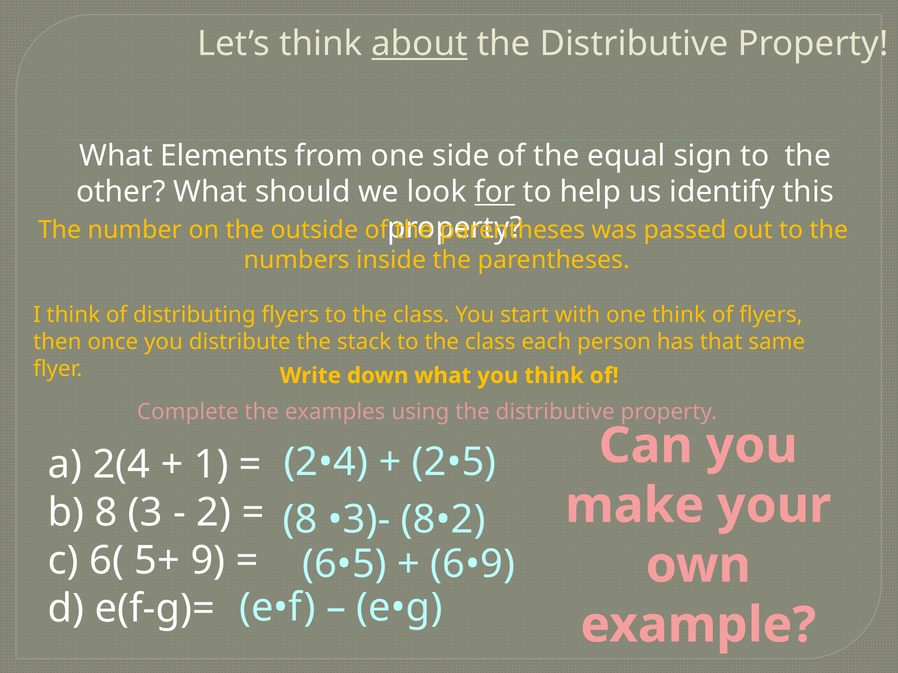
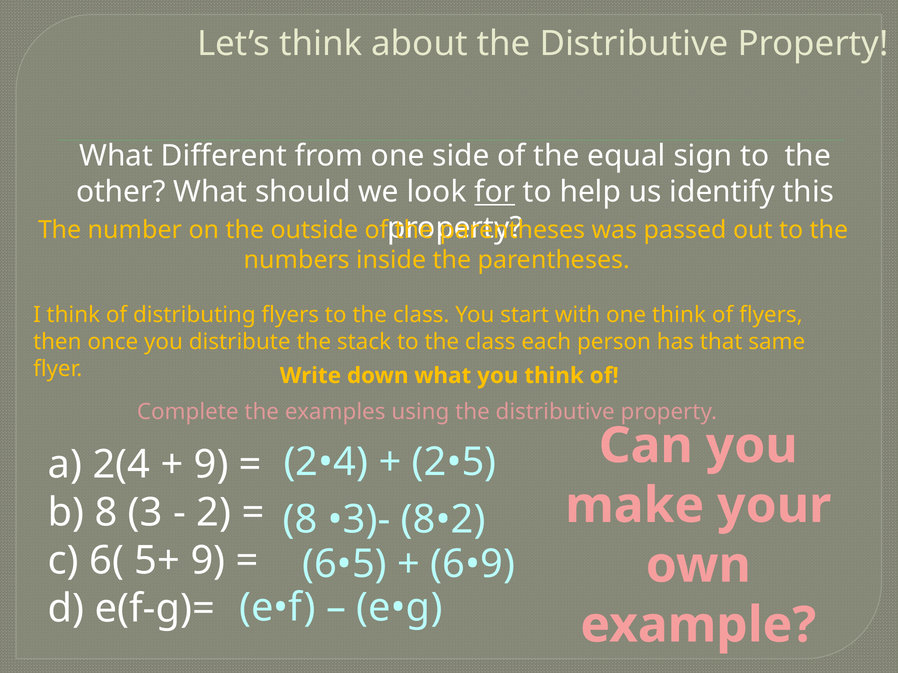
about underline: present -> none (420, 44)
Elements: Elements -> Different (224, 156)
1: 1 -> 9 (211, 465)
